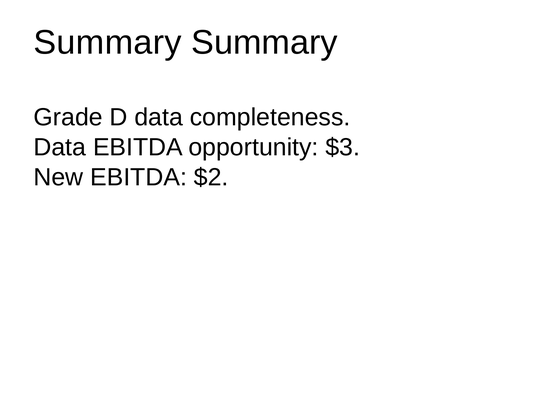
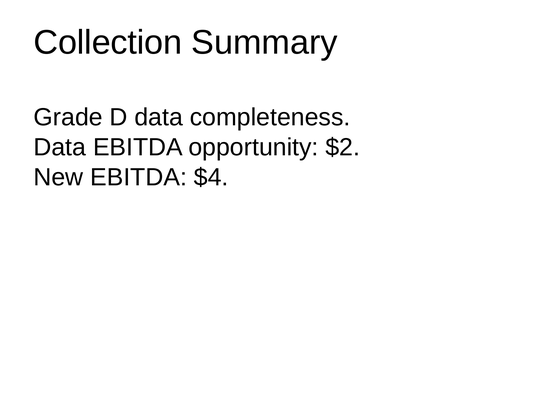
Summary: Summary -> Collection (108, 43)
$3: $3 -> $2 (343, 147)
$2: $2 -> $4 (211, 177)
